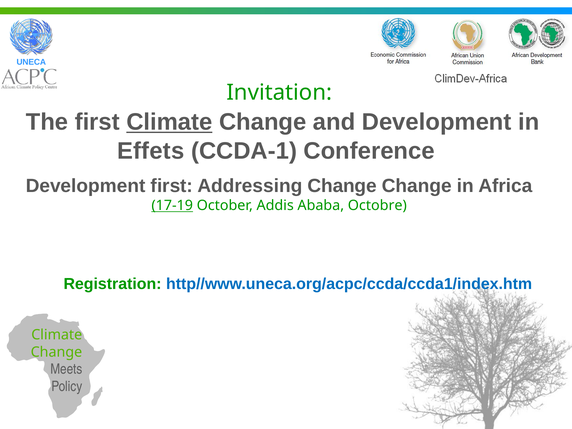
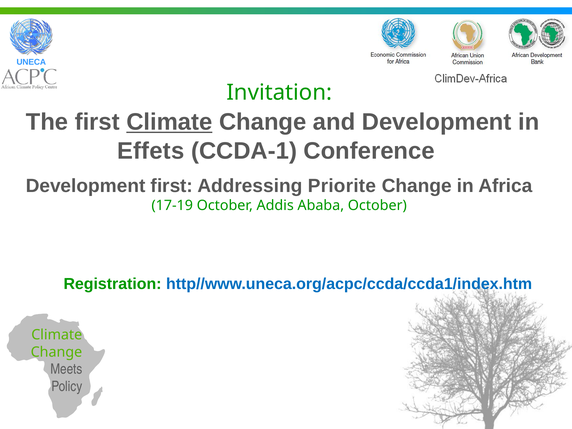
Addressing Change: Change -> Priorite (342, 186)
17-19 underline: present -> none (172, 206)
Ababa Octobre: Octobre -> October (377, 206)
